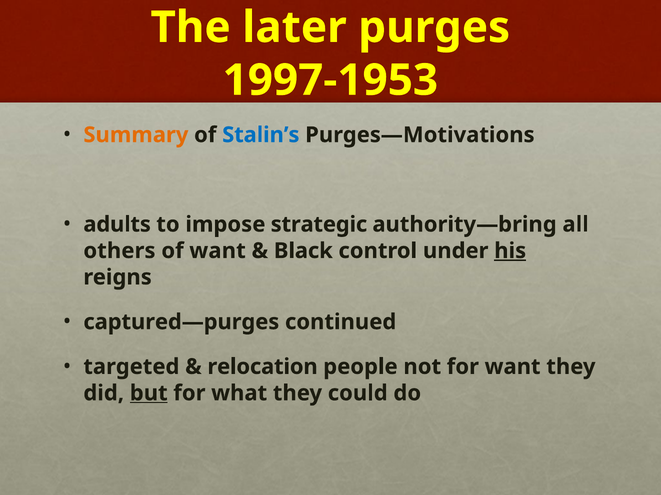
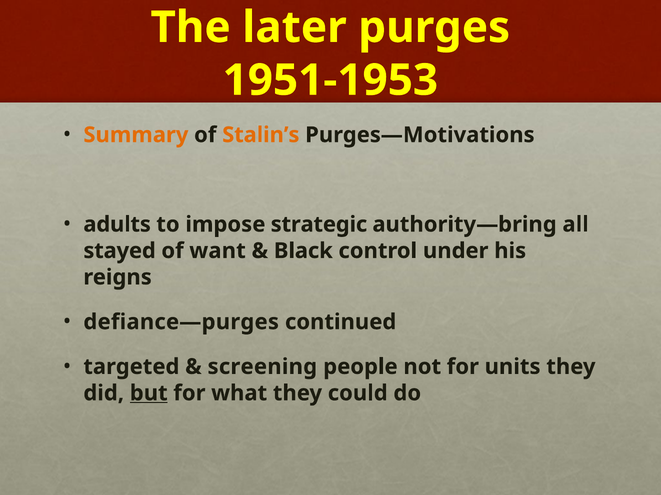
1997-1953: 1997-1953 -> 1951-1953 (330, 80)
Stalin’s colour: blue -> orange (261, 135)
others: others -> stayed (120, 251)
his underline: present -> none (510, 251)
captured—purges: captured—purges -> defiance—purges (181, 322)
relocation: relocation -> screening (262, 367)
for want: want -> units (513, 367)
